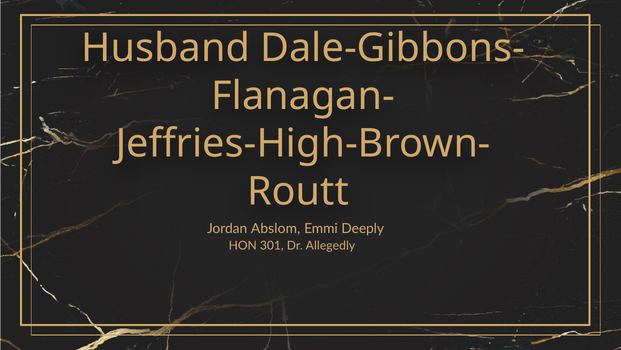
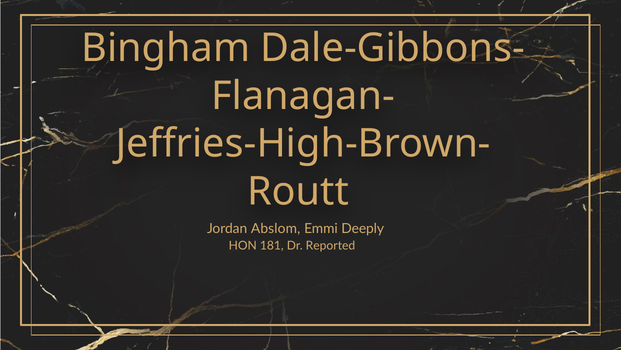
Husband: Husband -> Bingham (166, 48)
301: 301 -> 181 (272, 245)
Allegedly: Allegedly -> Reported (331, 245)
